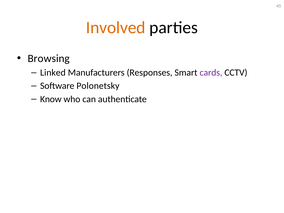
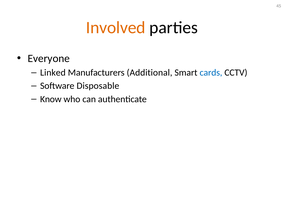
Browsing: Browsing -> Everyone (49, 59)
Responses: Responses -> Additional (149, 73)
cards colour: purple -> blue (211, 73)
Polonetsky: Polonetsky -> Disposable (98, 86)
